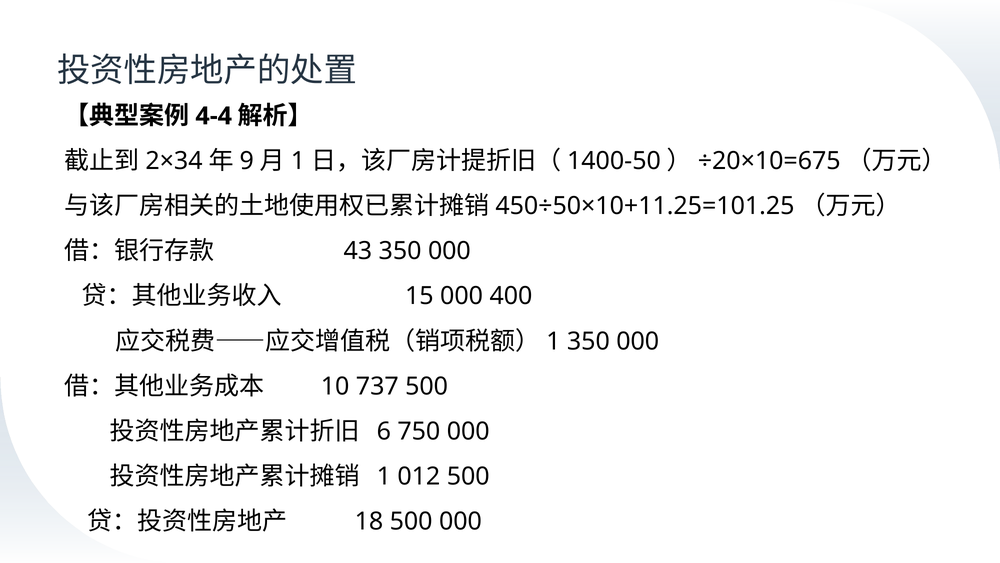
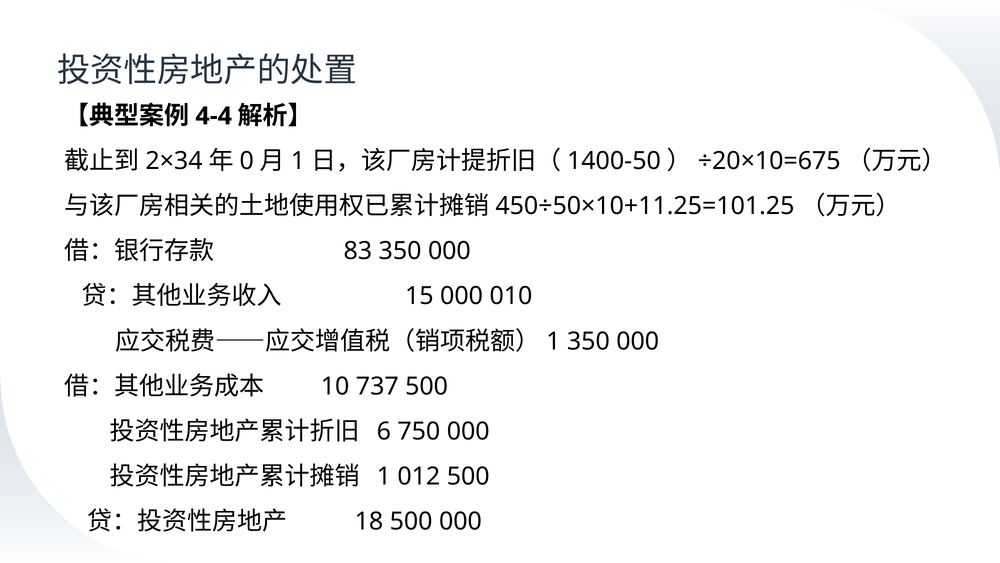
9: 9 -> 0 (247, 161)
43: 43 -> 83 (358, 251)
400: 400 -> 010 (511, 296)
